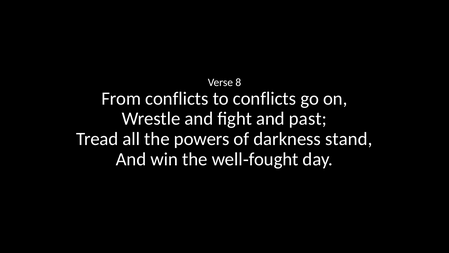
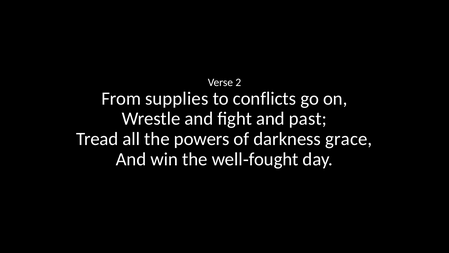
8: 8 -> 2 (238, 82)
From conflicts: conflicts -> supplies (177, 98)
stand: stand -> grace (349, 139)
